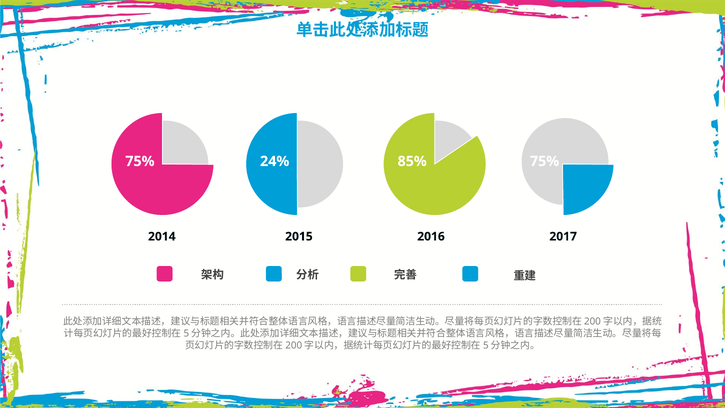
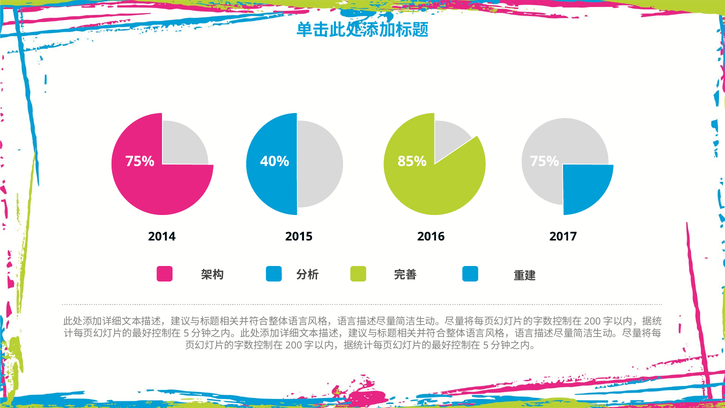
24%: 24% -> 40% (275, 161)
